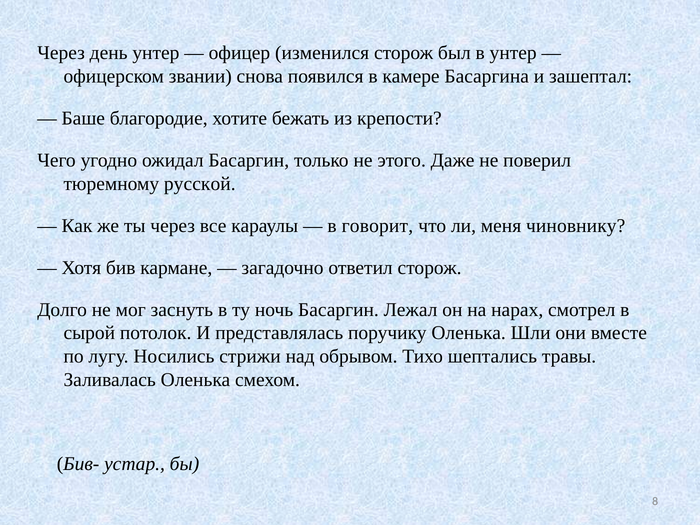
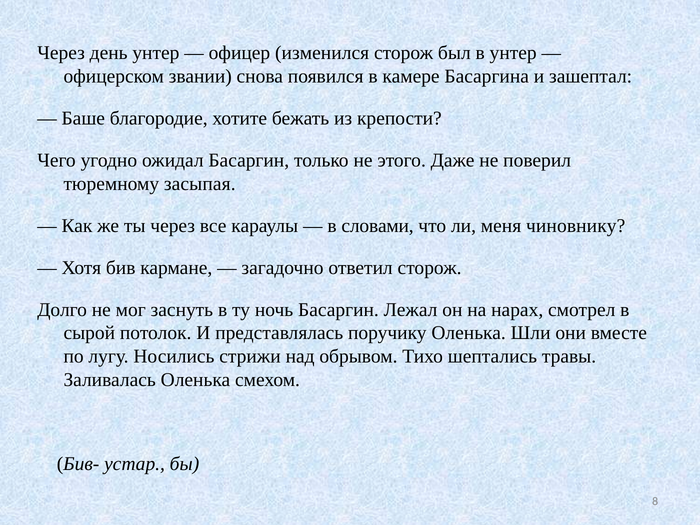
русской: русской -> засыпая (200, 184)
говорит: говорит -> словами (378, 226)
